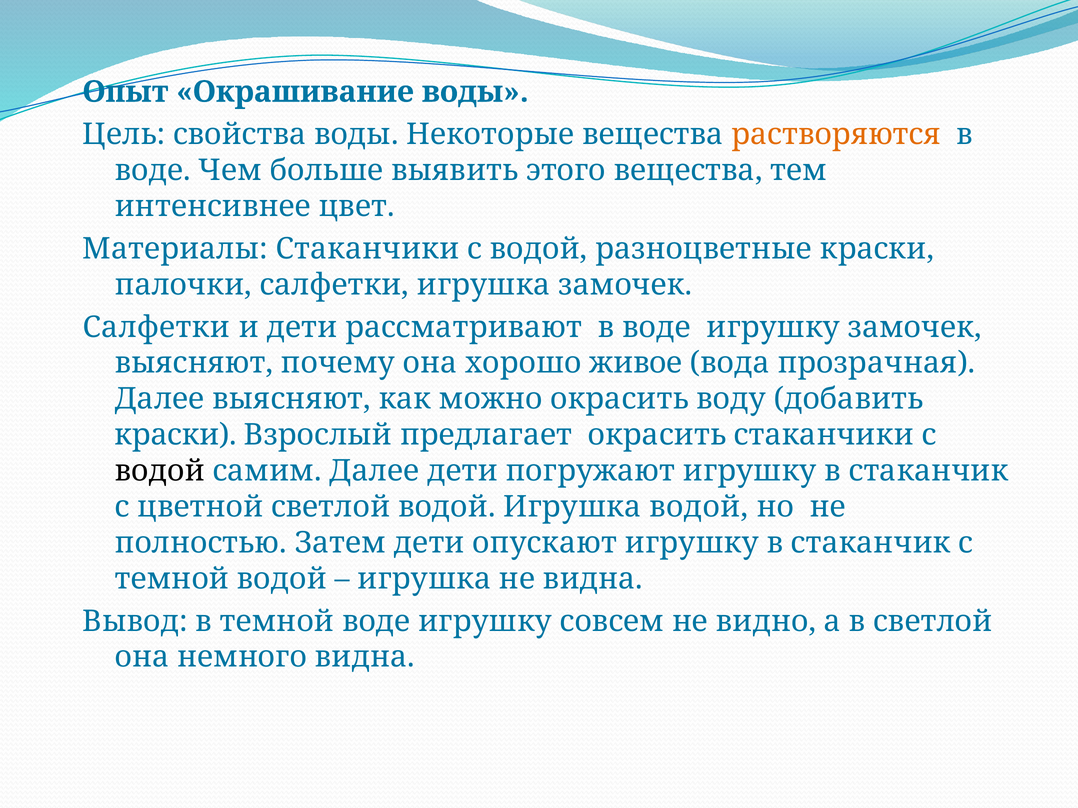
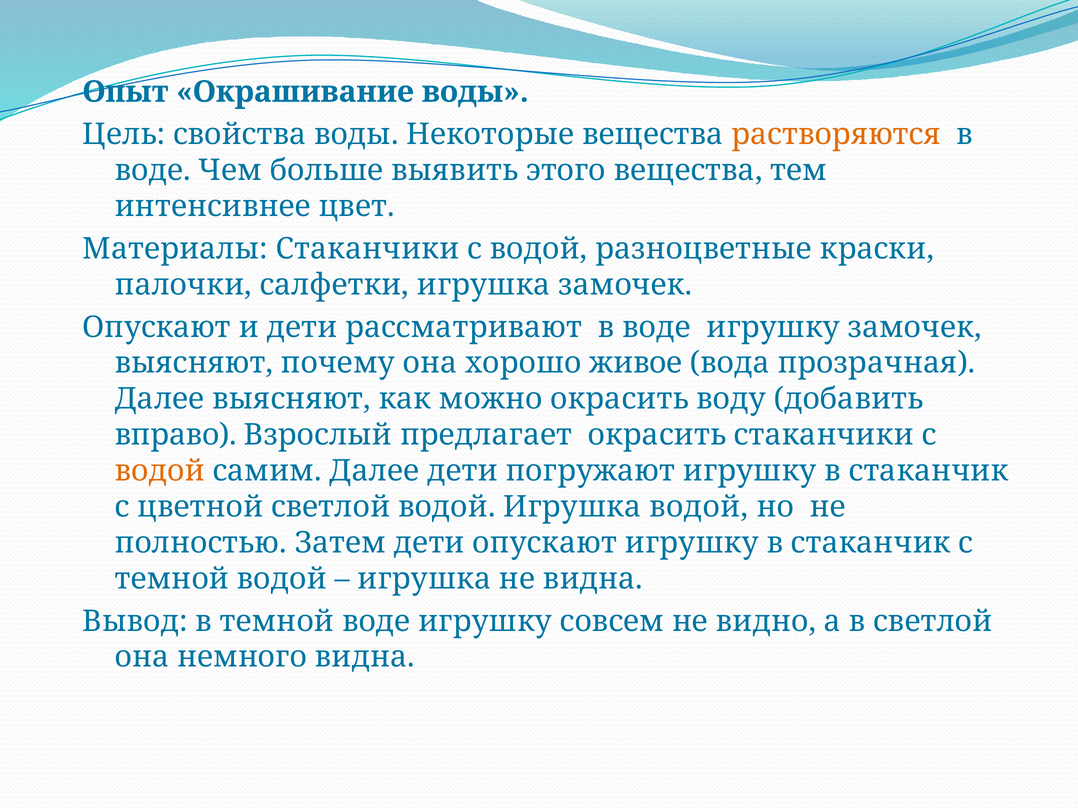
Салфетки: Салфетки -> Опускают (157, 327)
краски: краски -> вправо (176, 435)
водой colour: black -> orange (160, 471)
